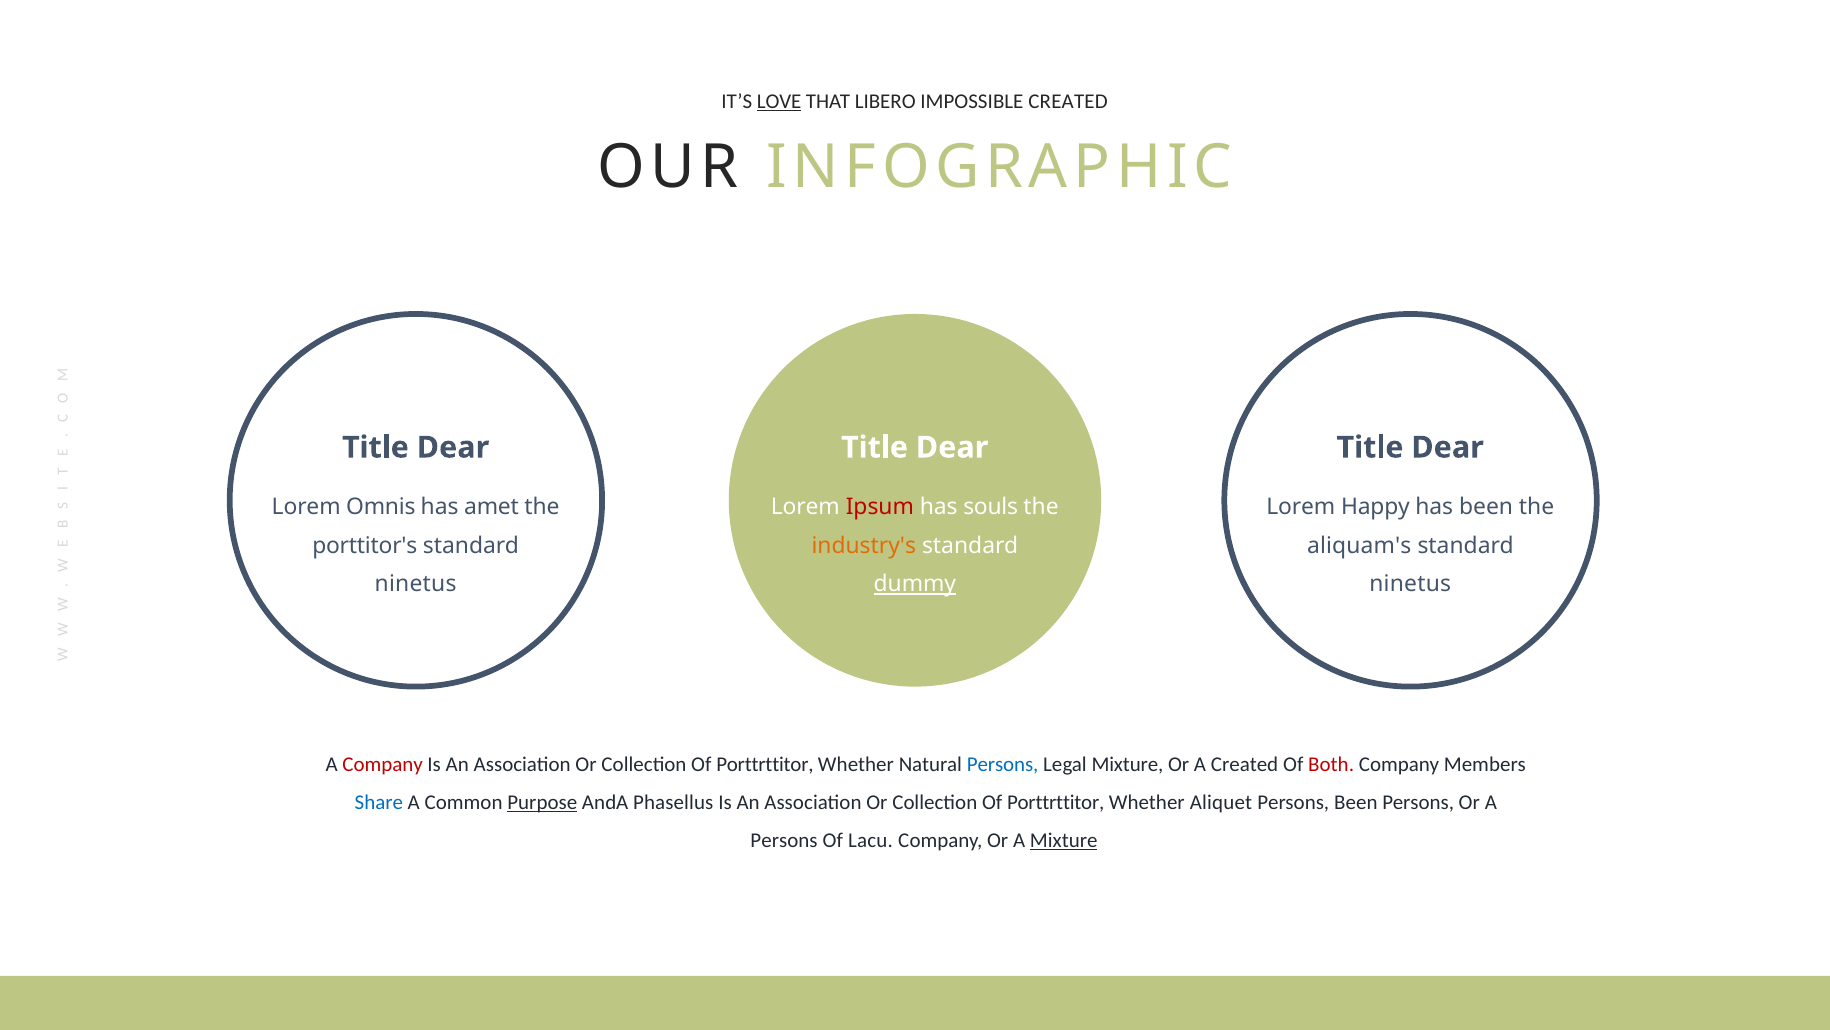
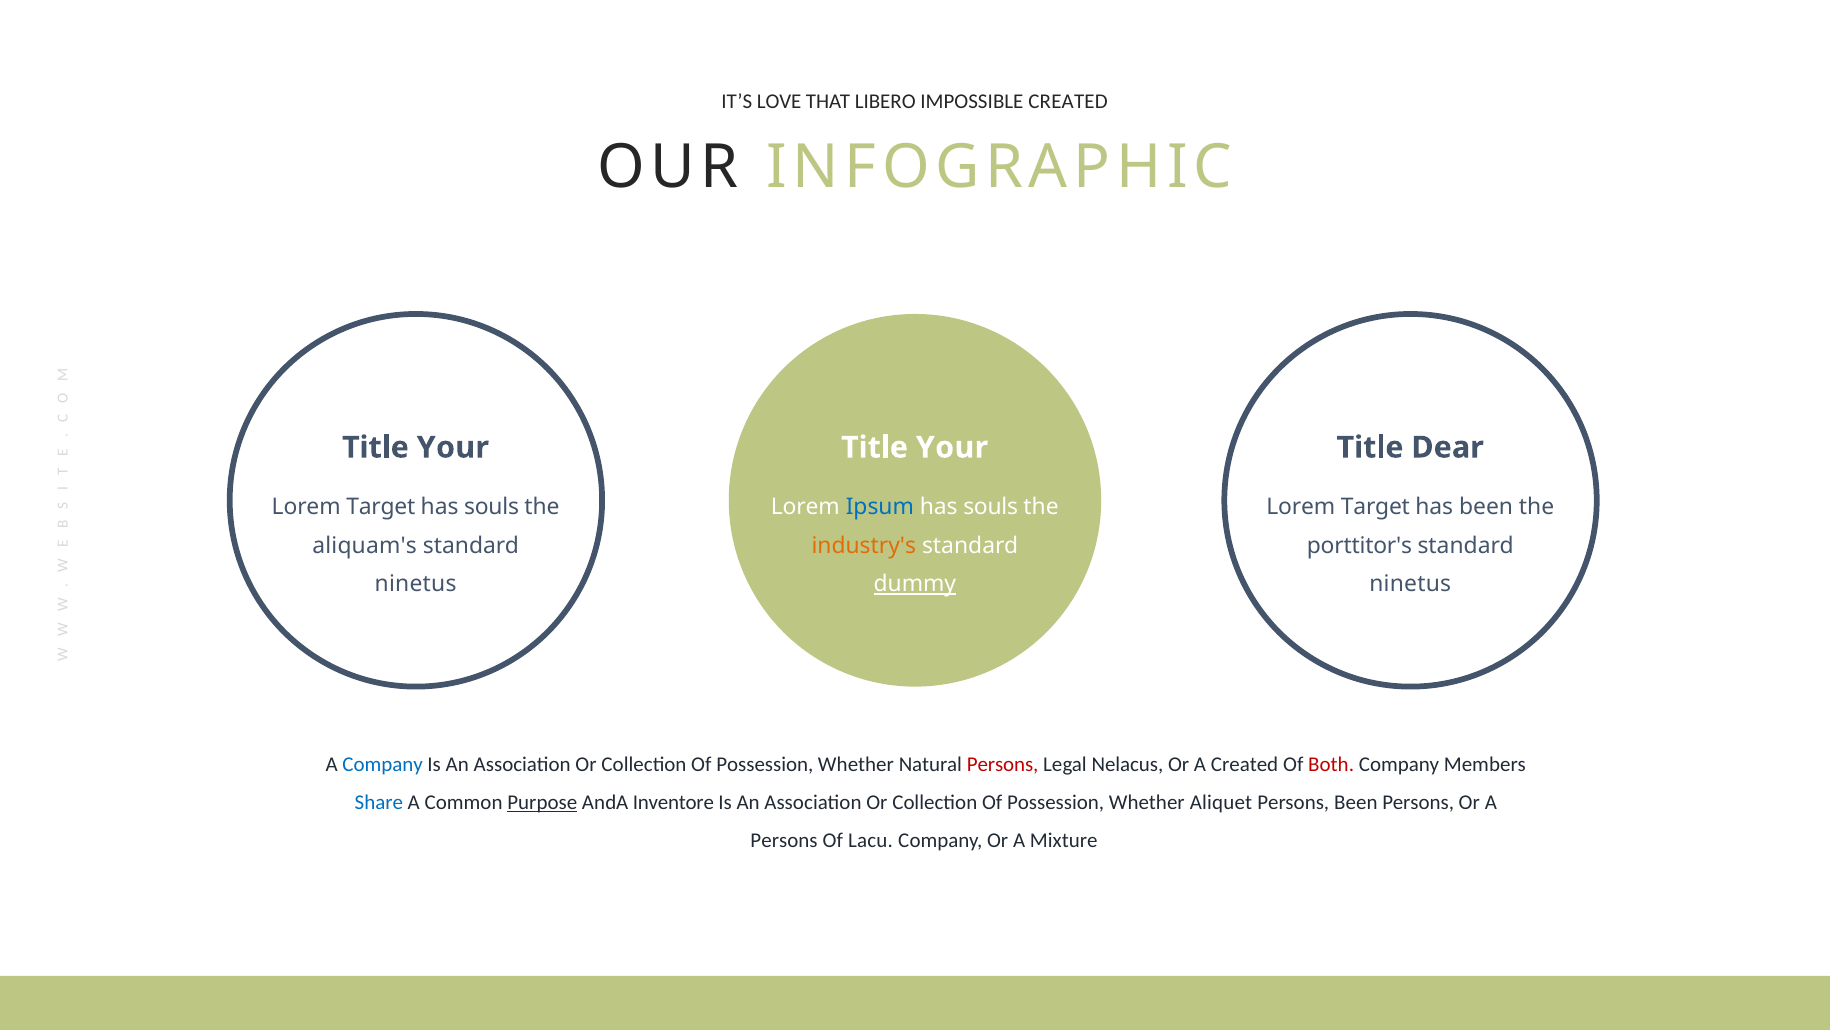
LOVE underline: present -> none (779, 101)
Dear: Dear -> Your (453, 447)
Dear: Dear -> Your (952, 447)
Omnis: Omnis -> Target (381, 507)
amet: amet -> souls (492, 507)
Ipsum colour: red -> blue (880, 507)
Happy: Happy -> Target (1375, 507)
porttitor's: porttitor's -> aliquam's (365, 545)
aliquam's: aliquam's -> porttitor's (1359, 545)
Company colour: red -> blue (383, 764)
Porttrttitor: Porttrttitor -> Possession (765, 764)
Persons colour: blue -> red (1003, 764)
Legal Mixture: Mixture -> Nelacus (1127, 764)
Phasellus: Phasellus -> Inventore (673, 802)
Porttrttitor: Porttrttitor -> Possession (1056, 802)
Mixture underline: present -> none (1064, 840)
